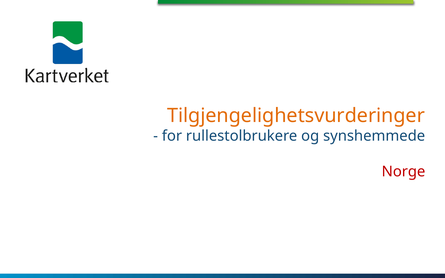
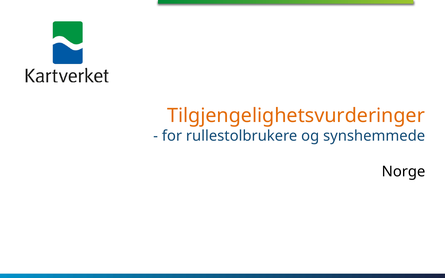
Norge colour: red -> black (403, 172)
